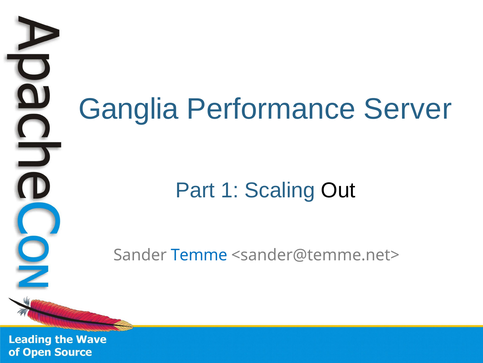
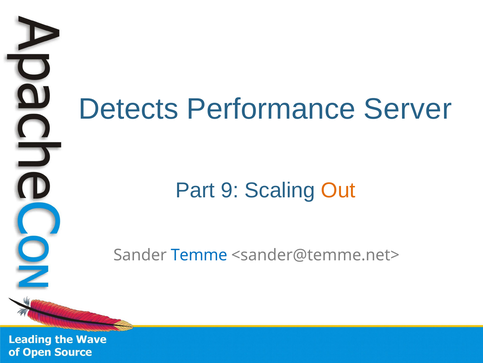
Ganglia: Ganglia -> Detects (128, 109)
1: 1 -> 9 (230, 190)
Out colour: black -> orange (338, 190)
